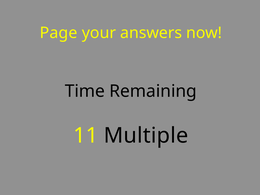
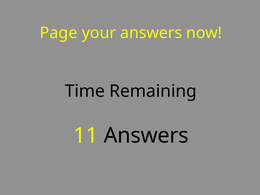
11 Multiple: Multiple -> Answers (146, 136)
